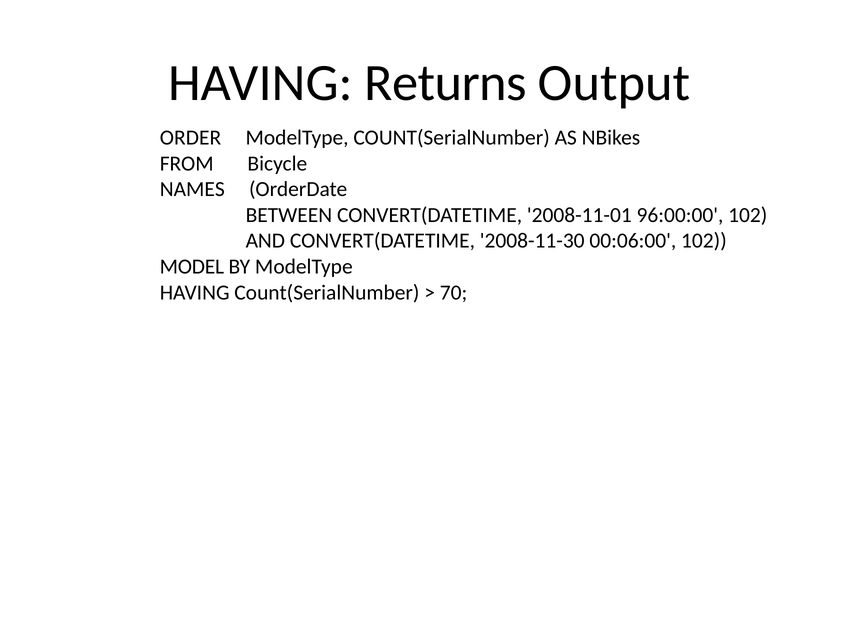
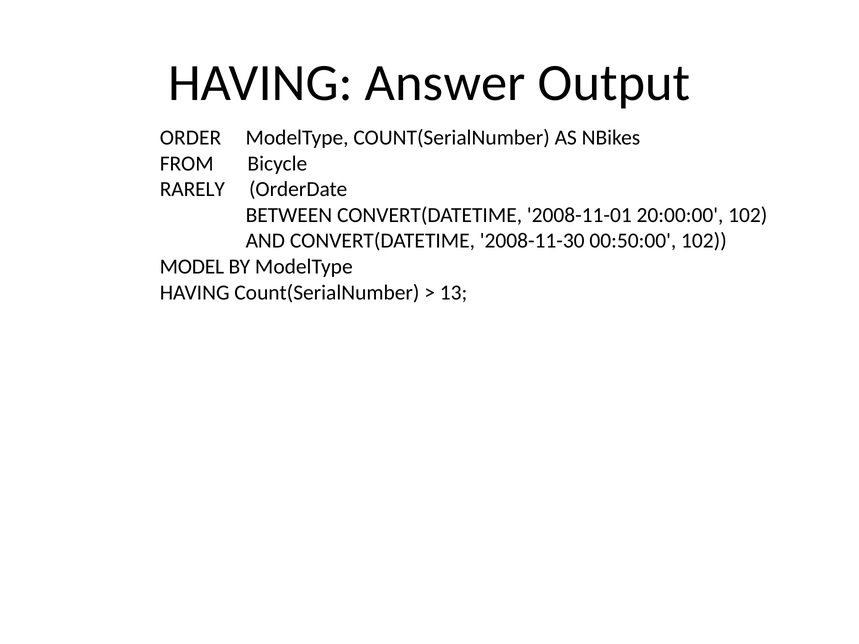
Returns: Returns -> Answer (445, 83)
NAMES: NAMES -> RARELY (192, 189)
96:00:00: 96:00:00 -> 20:00:00 (680, 215)
00:06:00: 00:06:00 -> 00:50:00 (633, 241)
70: 70 -> 13 (454, 293)
